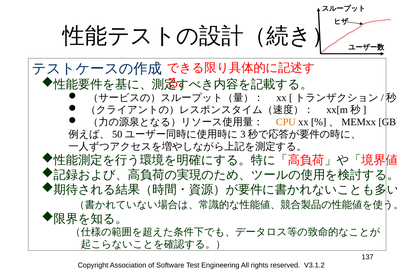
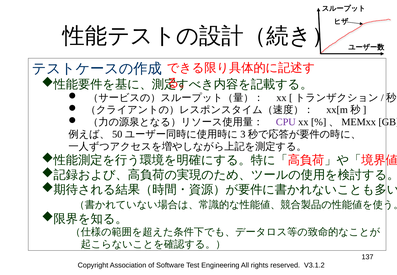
CPU colour: orange -> purple (286, 122)
